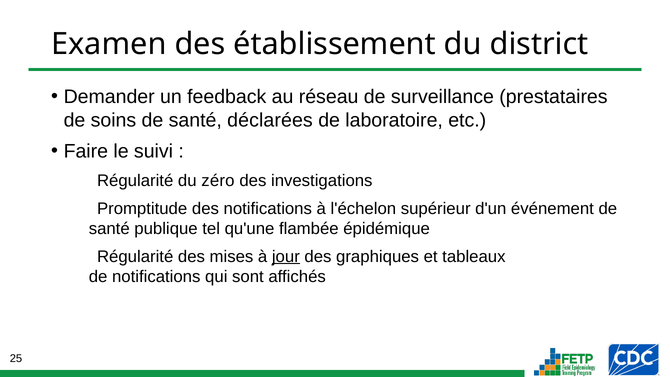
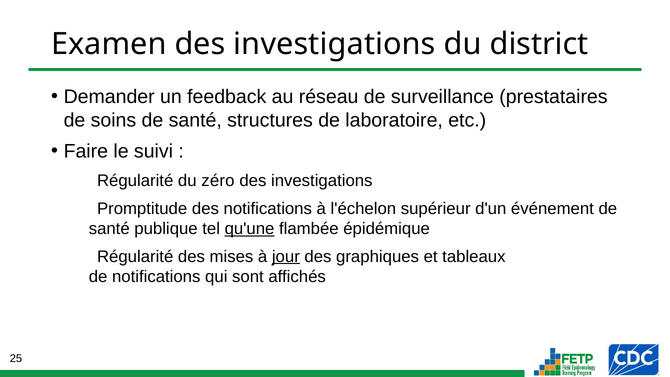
Examen des établissement: établissement -> investigations (335, 44)
déclarées: déclarées -> structures (270, 120)
qu'une underline: none -> present (250, 229)
